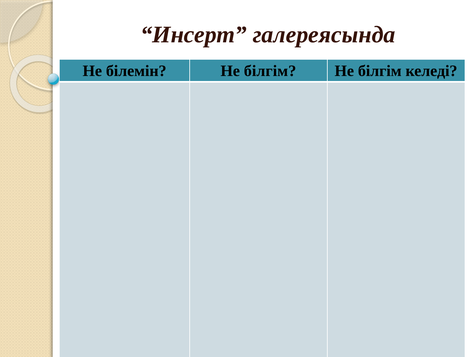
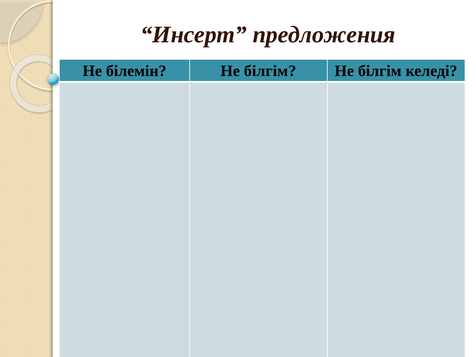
галереясында: галереясында -> предложения (324, 35)
